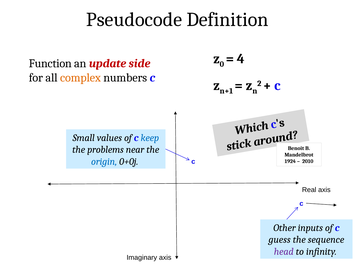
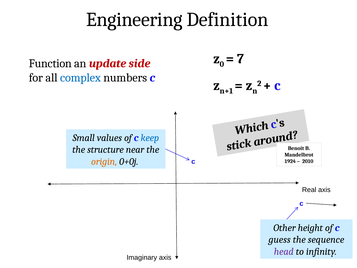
Pseudocode: Pseudocode -> Engineering (134, 20)
4: 4 -> 7 (241, 59)
complex colour: orange -> blue (80, 78)
problems: problems -> structure (106, 150)
origin colour: blue -> orange (104, 161)
inputs: inputs -> height (310, 228)
